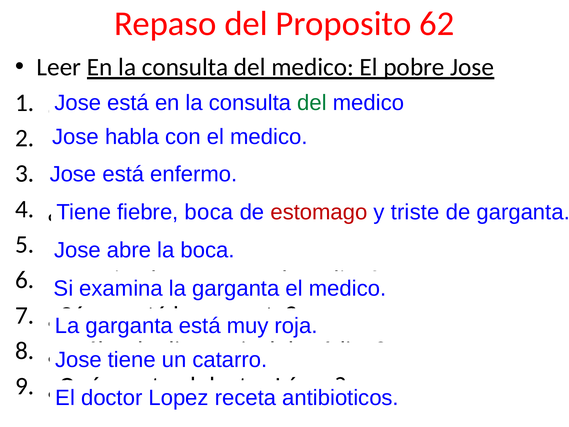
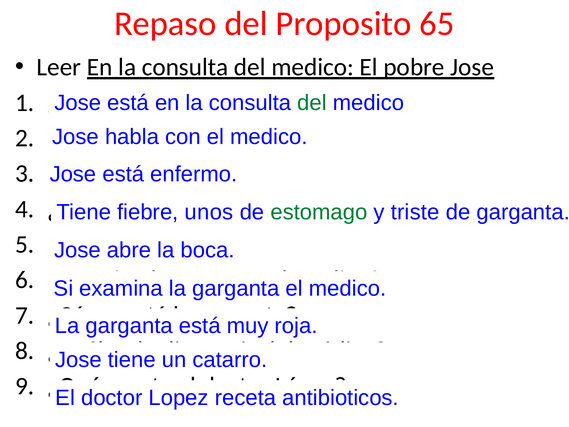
62: 62 -> 65 (437, 24)
boca: boca -> unos (209, 212)
estomago colour: red -> green (319, 212)
